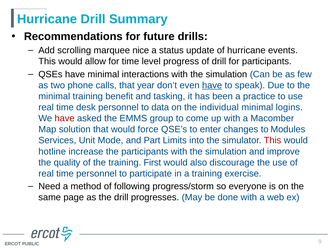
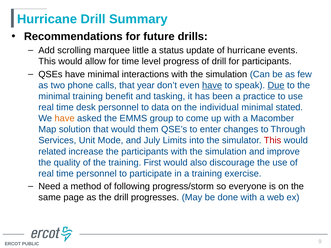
nice: nice -> little (141, 50)
Due underline: none -> present (276, 85)
logins: logins -> stated (289, 107)
have colour: red -> orange (65, 119)
force: force -> them (148, 130)
Modules: Modules -> Through (288, 130)
Part: Part -> July (152, 141)
hotline: hotline -> related (52, 152)
